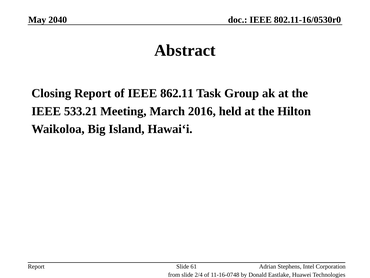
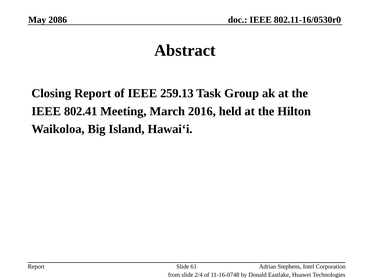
2040: 2040 -> 2086 (58, 20)
862.11: 862.11 -> 259.13 (177, 93)
533.21: 533.21 -> 802.41 (81, 111)
